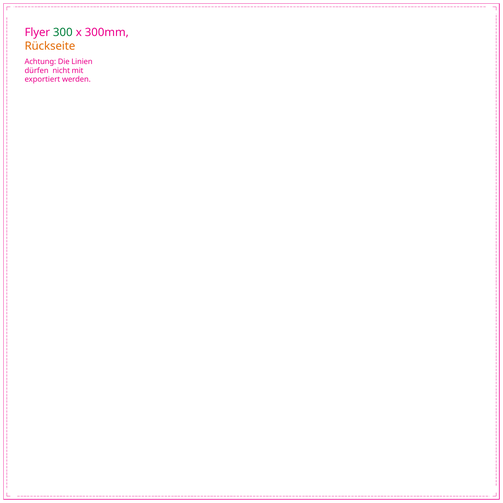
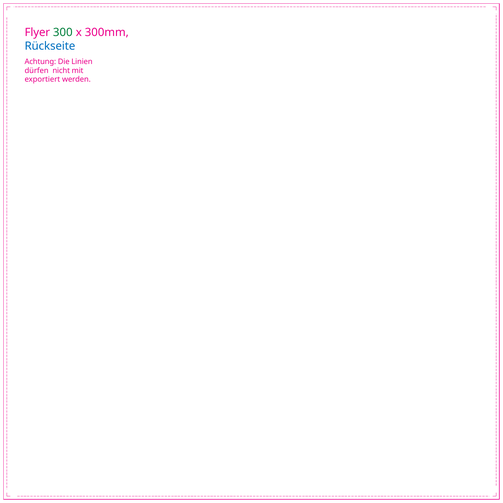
Rückseite colour: orange -> blue (50, 46)
